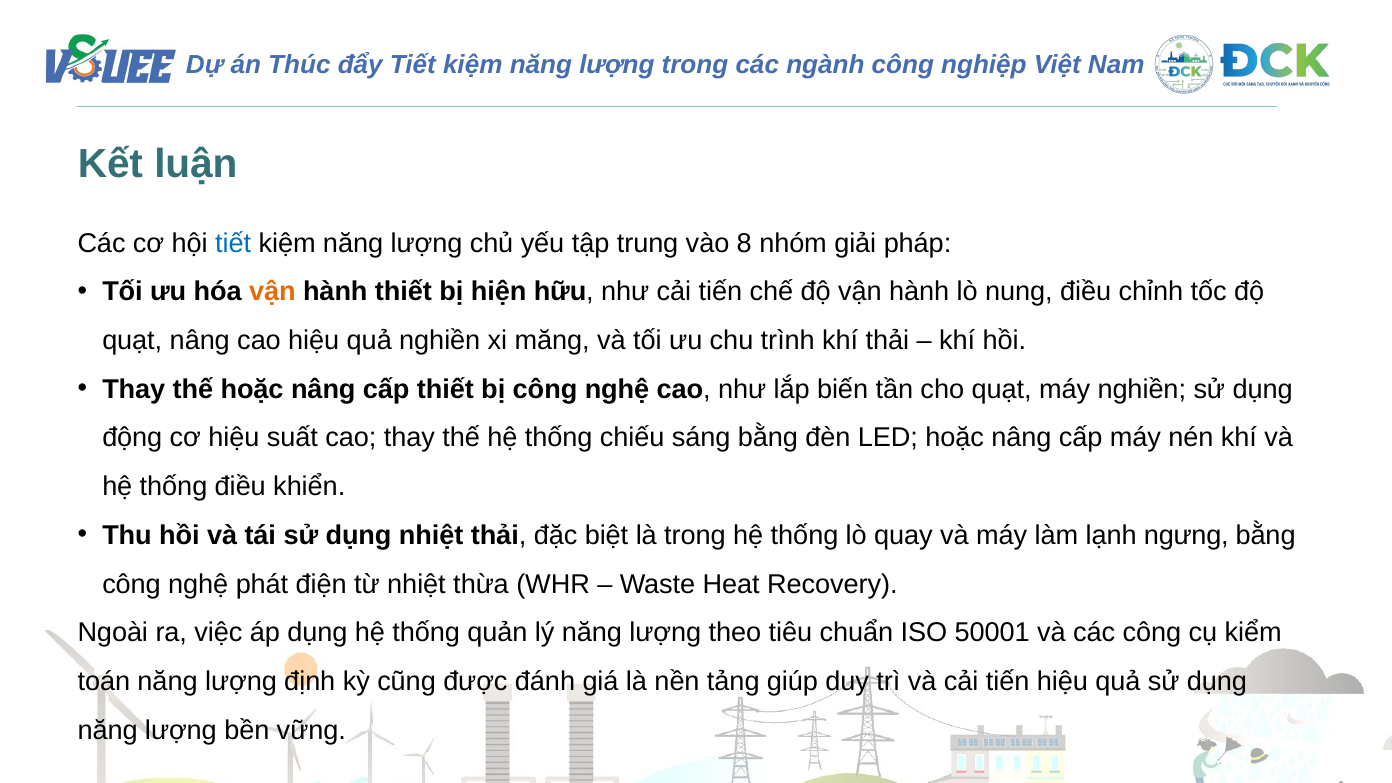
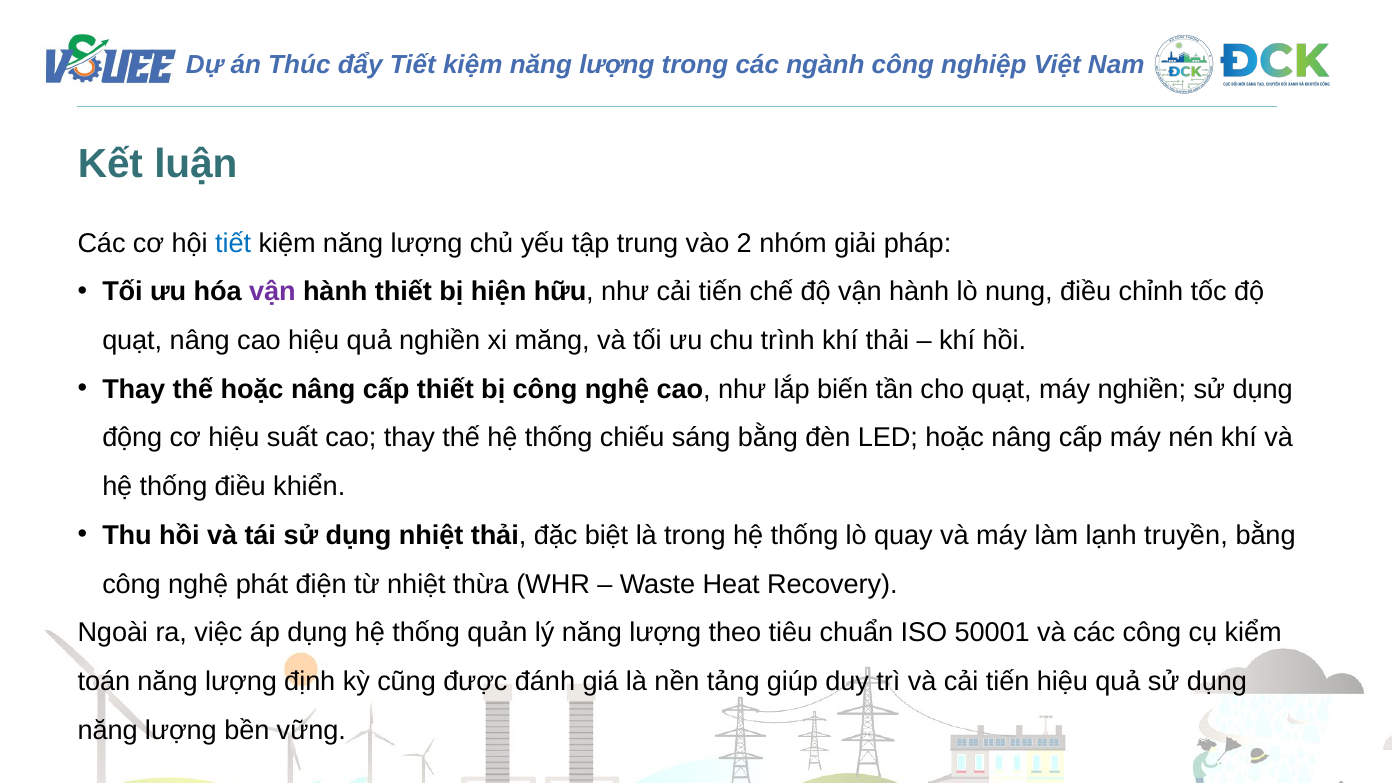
8: 8 -> 2 (744, 243)
vận colour: orange -> purple (272, 292)
ngưng: ngưng -> truyền (1186, 535)
